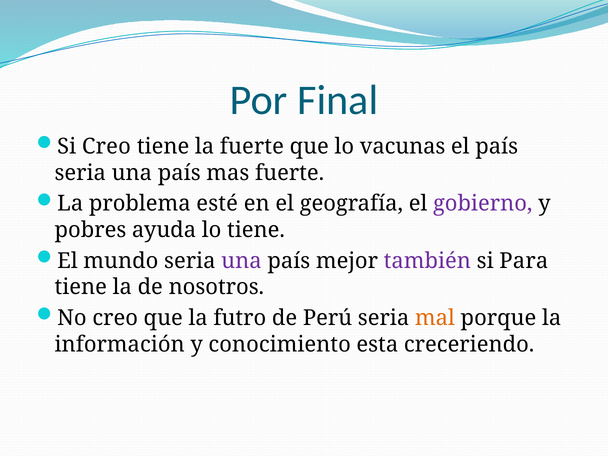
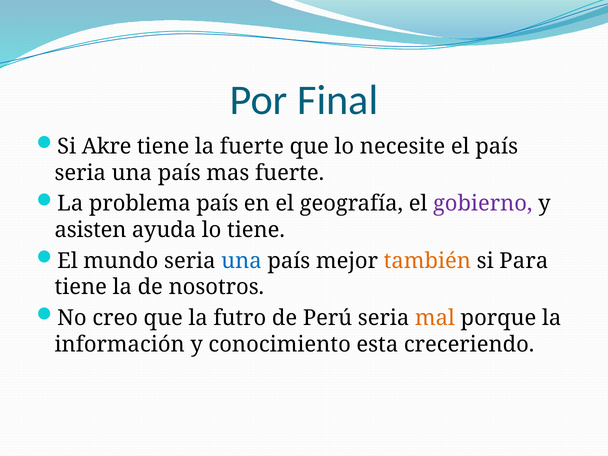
Si Creo: Creo -> Akre (107, 146)
vacunas: vacunas -> necesite (402, 146)
problema esté: esté -> país (217, 204)
pobres: pobres -> asisten (91, 230)
una colour: purple -> blue (241, 261)
también colour: purple -> orange (427, 261)
